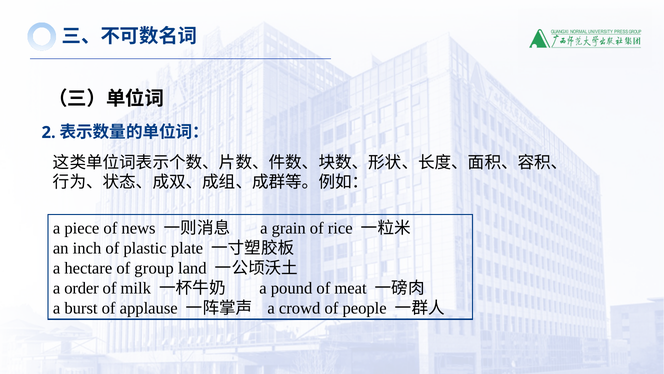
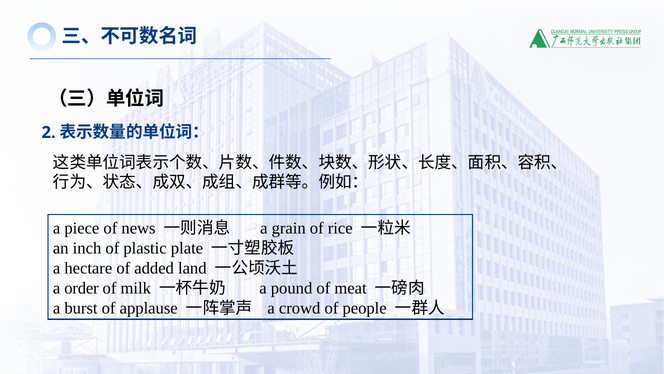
group: group -> added (154, 268)
